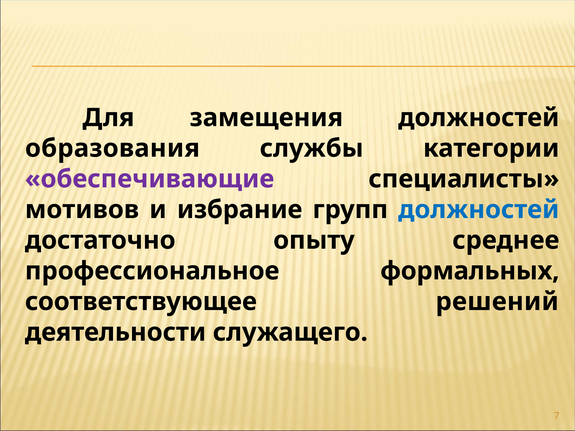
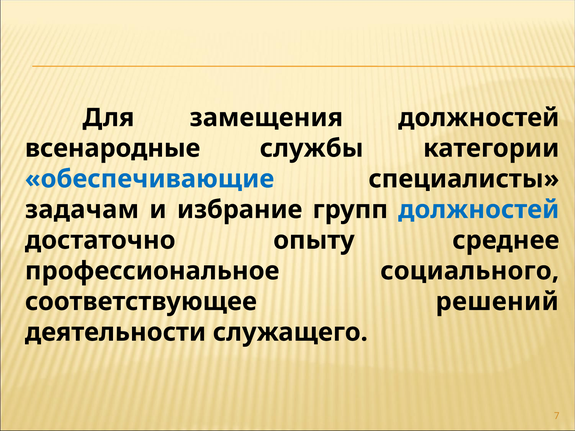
образования: образования -> всенародные (113, 148)
обеспечивающие colour: purple -> blue (150, 179)
мотивов: мотивов -> задачам (82, 210)
формальных: формальных -> социального (470, 271)
